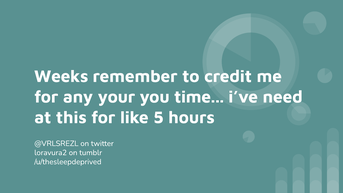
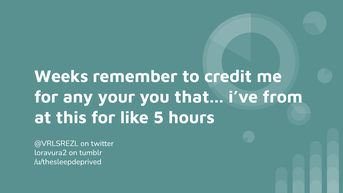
time: time -> that (199, 97)
need: need -> from (283, 97)
